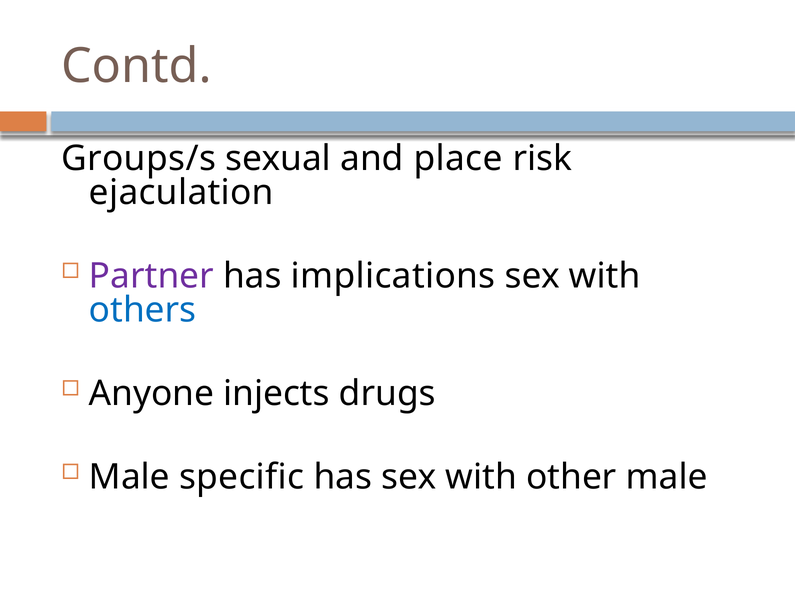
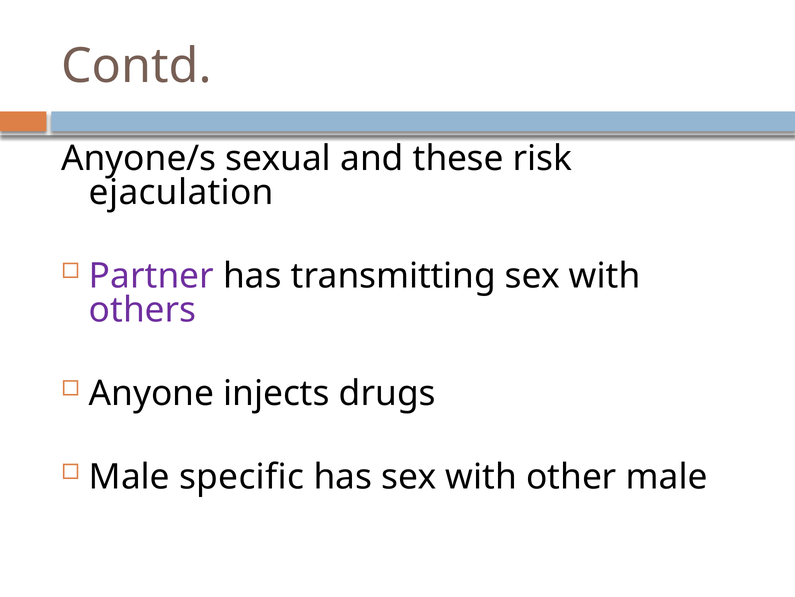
Groups/s: Groups/s -> Anyone/s (139, 159)
place: place -> these (458, 159)
implications: implications -> transmitting (393, 276)
others colour: blue -> purple (143, 310)
